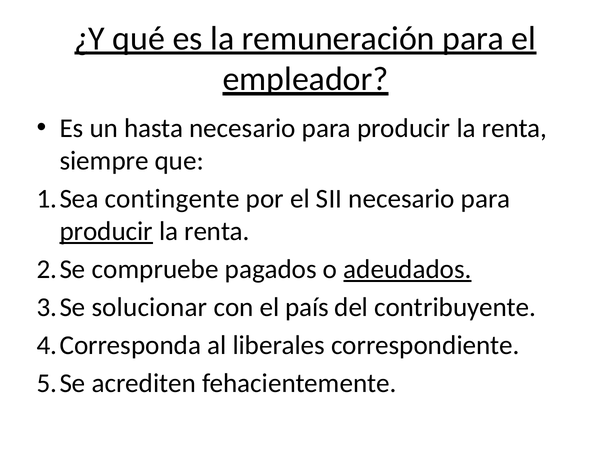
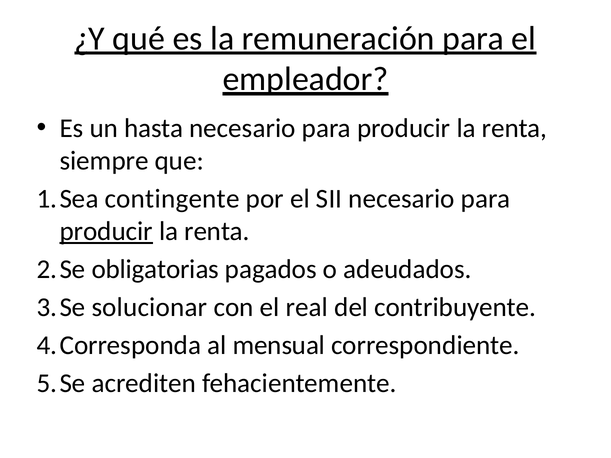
compruebe: compruebe -> obligatorias (155, 269)
adeudados underline: present -> none (408, 269)
país: país -> real (307, 307)
liberales: liberales -> mensual (279, 345)
